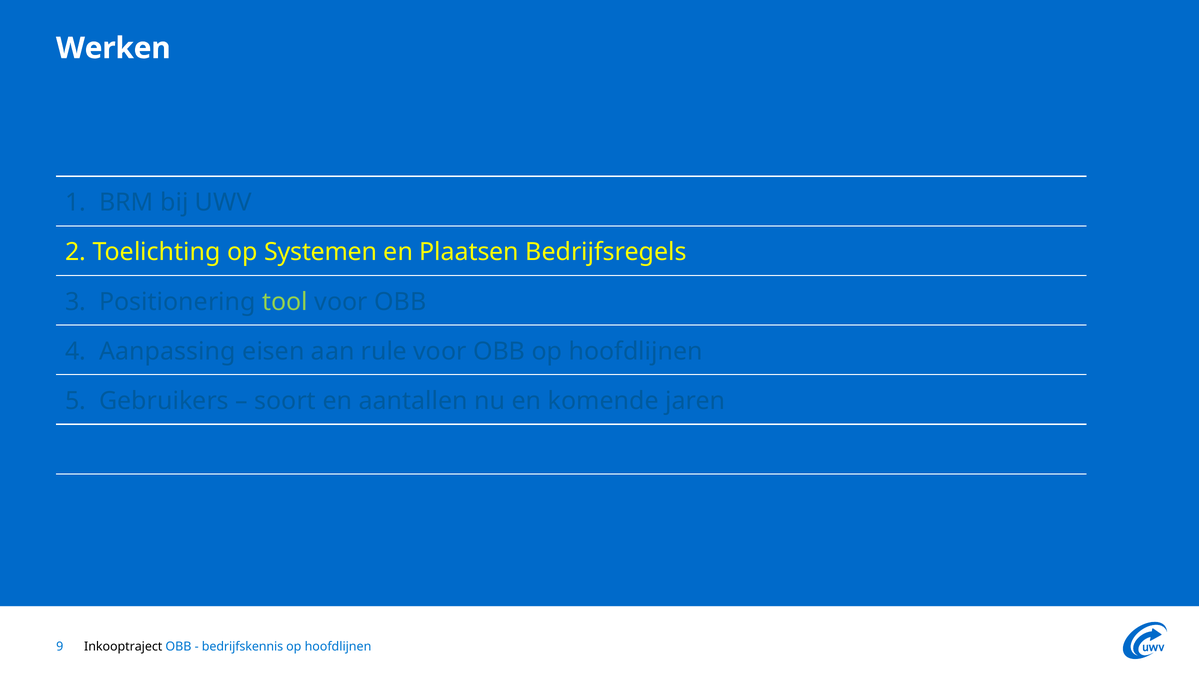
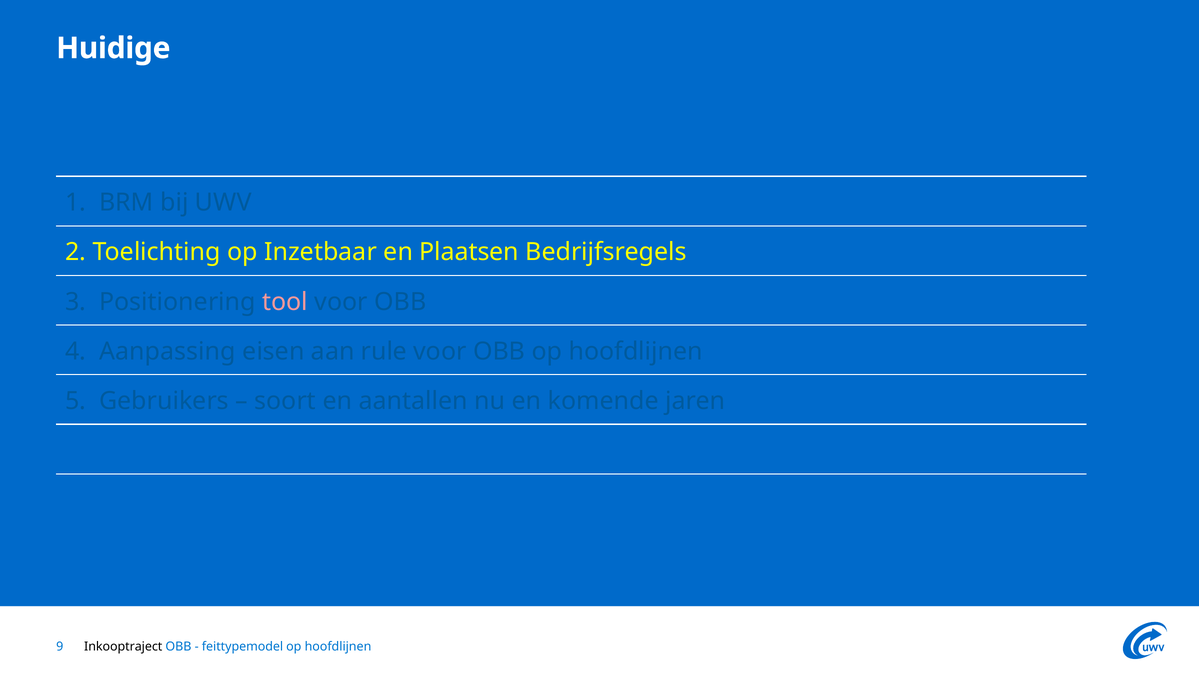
Werken: Werken -> Huidige (113, 48)
Systemen: Systemen -> Inzetbaar (321, 252)
tool colour: light green -> pink (285, 301)
bedrijfskennis: bedrijfskennis -> feittypemodel (243, 646)
